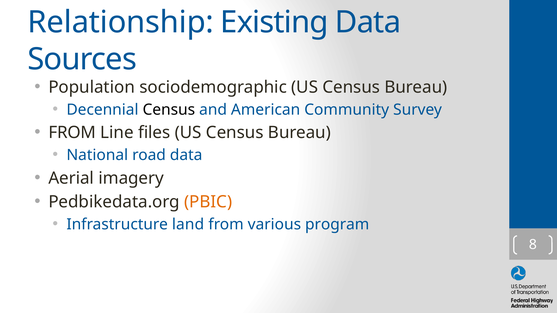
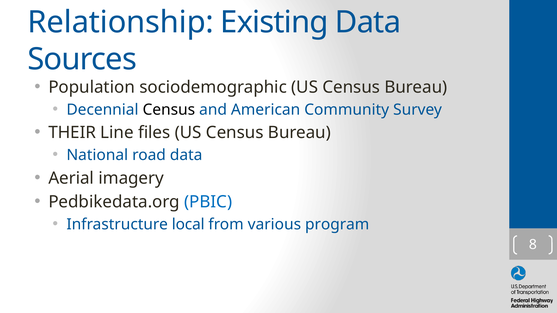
FROM: FROM -> THEIR (72, 133)
PBIC colour: orange -> blue (208, 202)
land: land -> local (188, 225)
